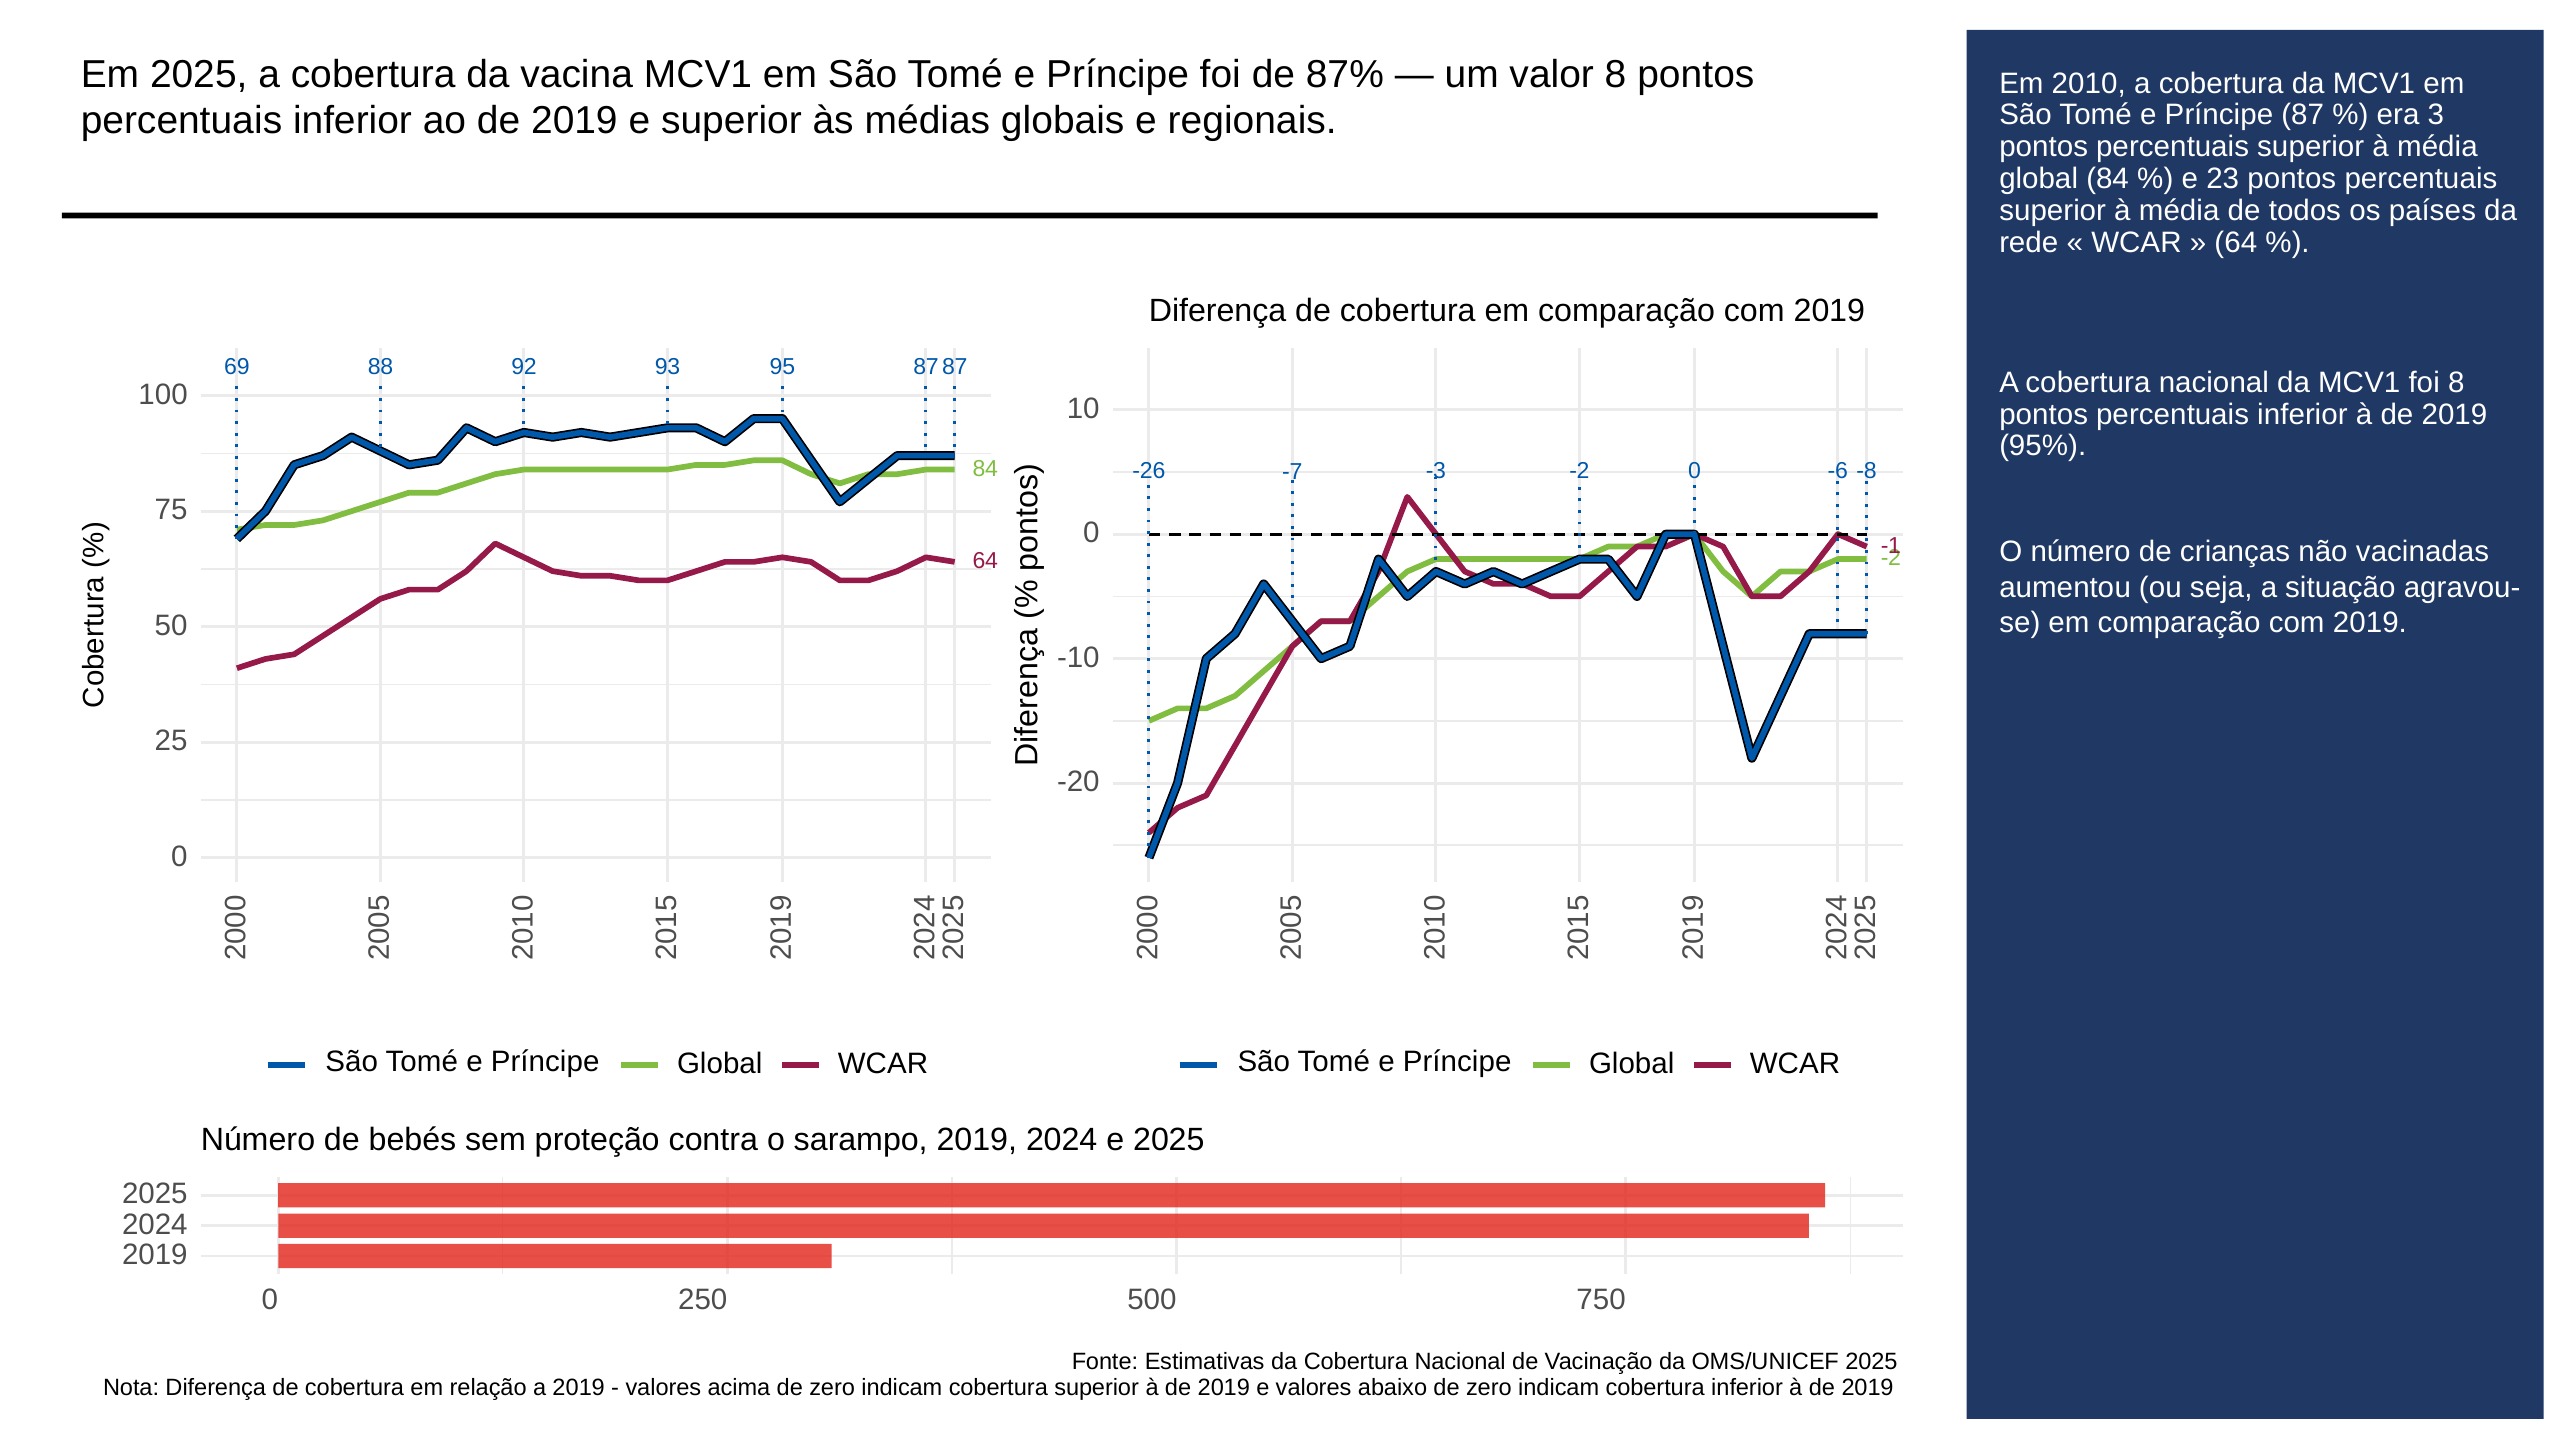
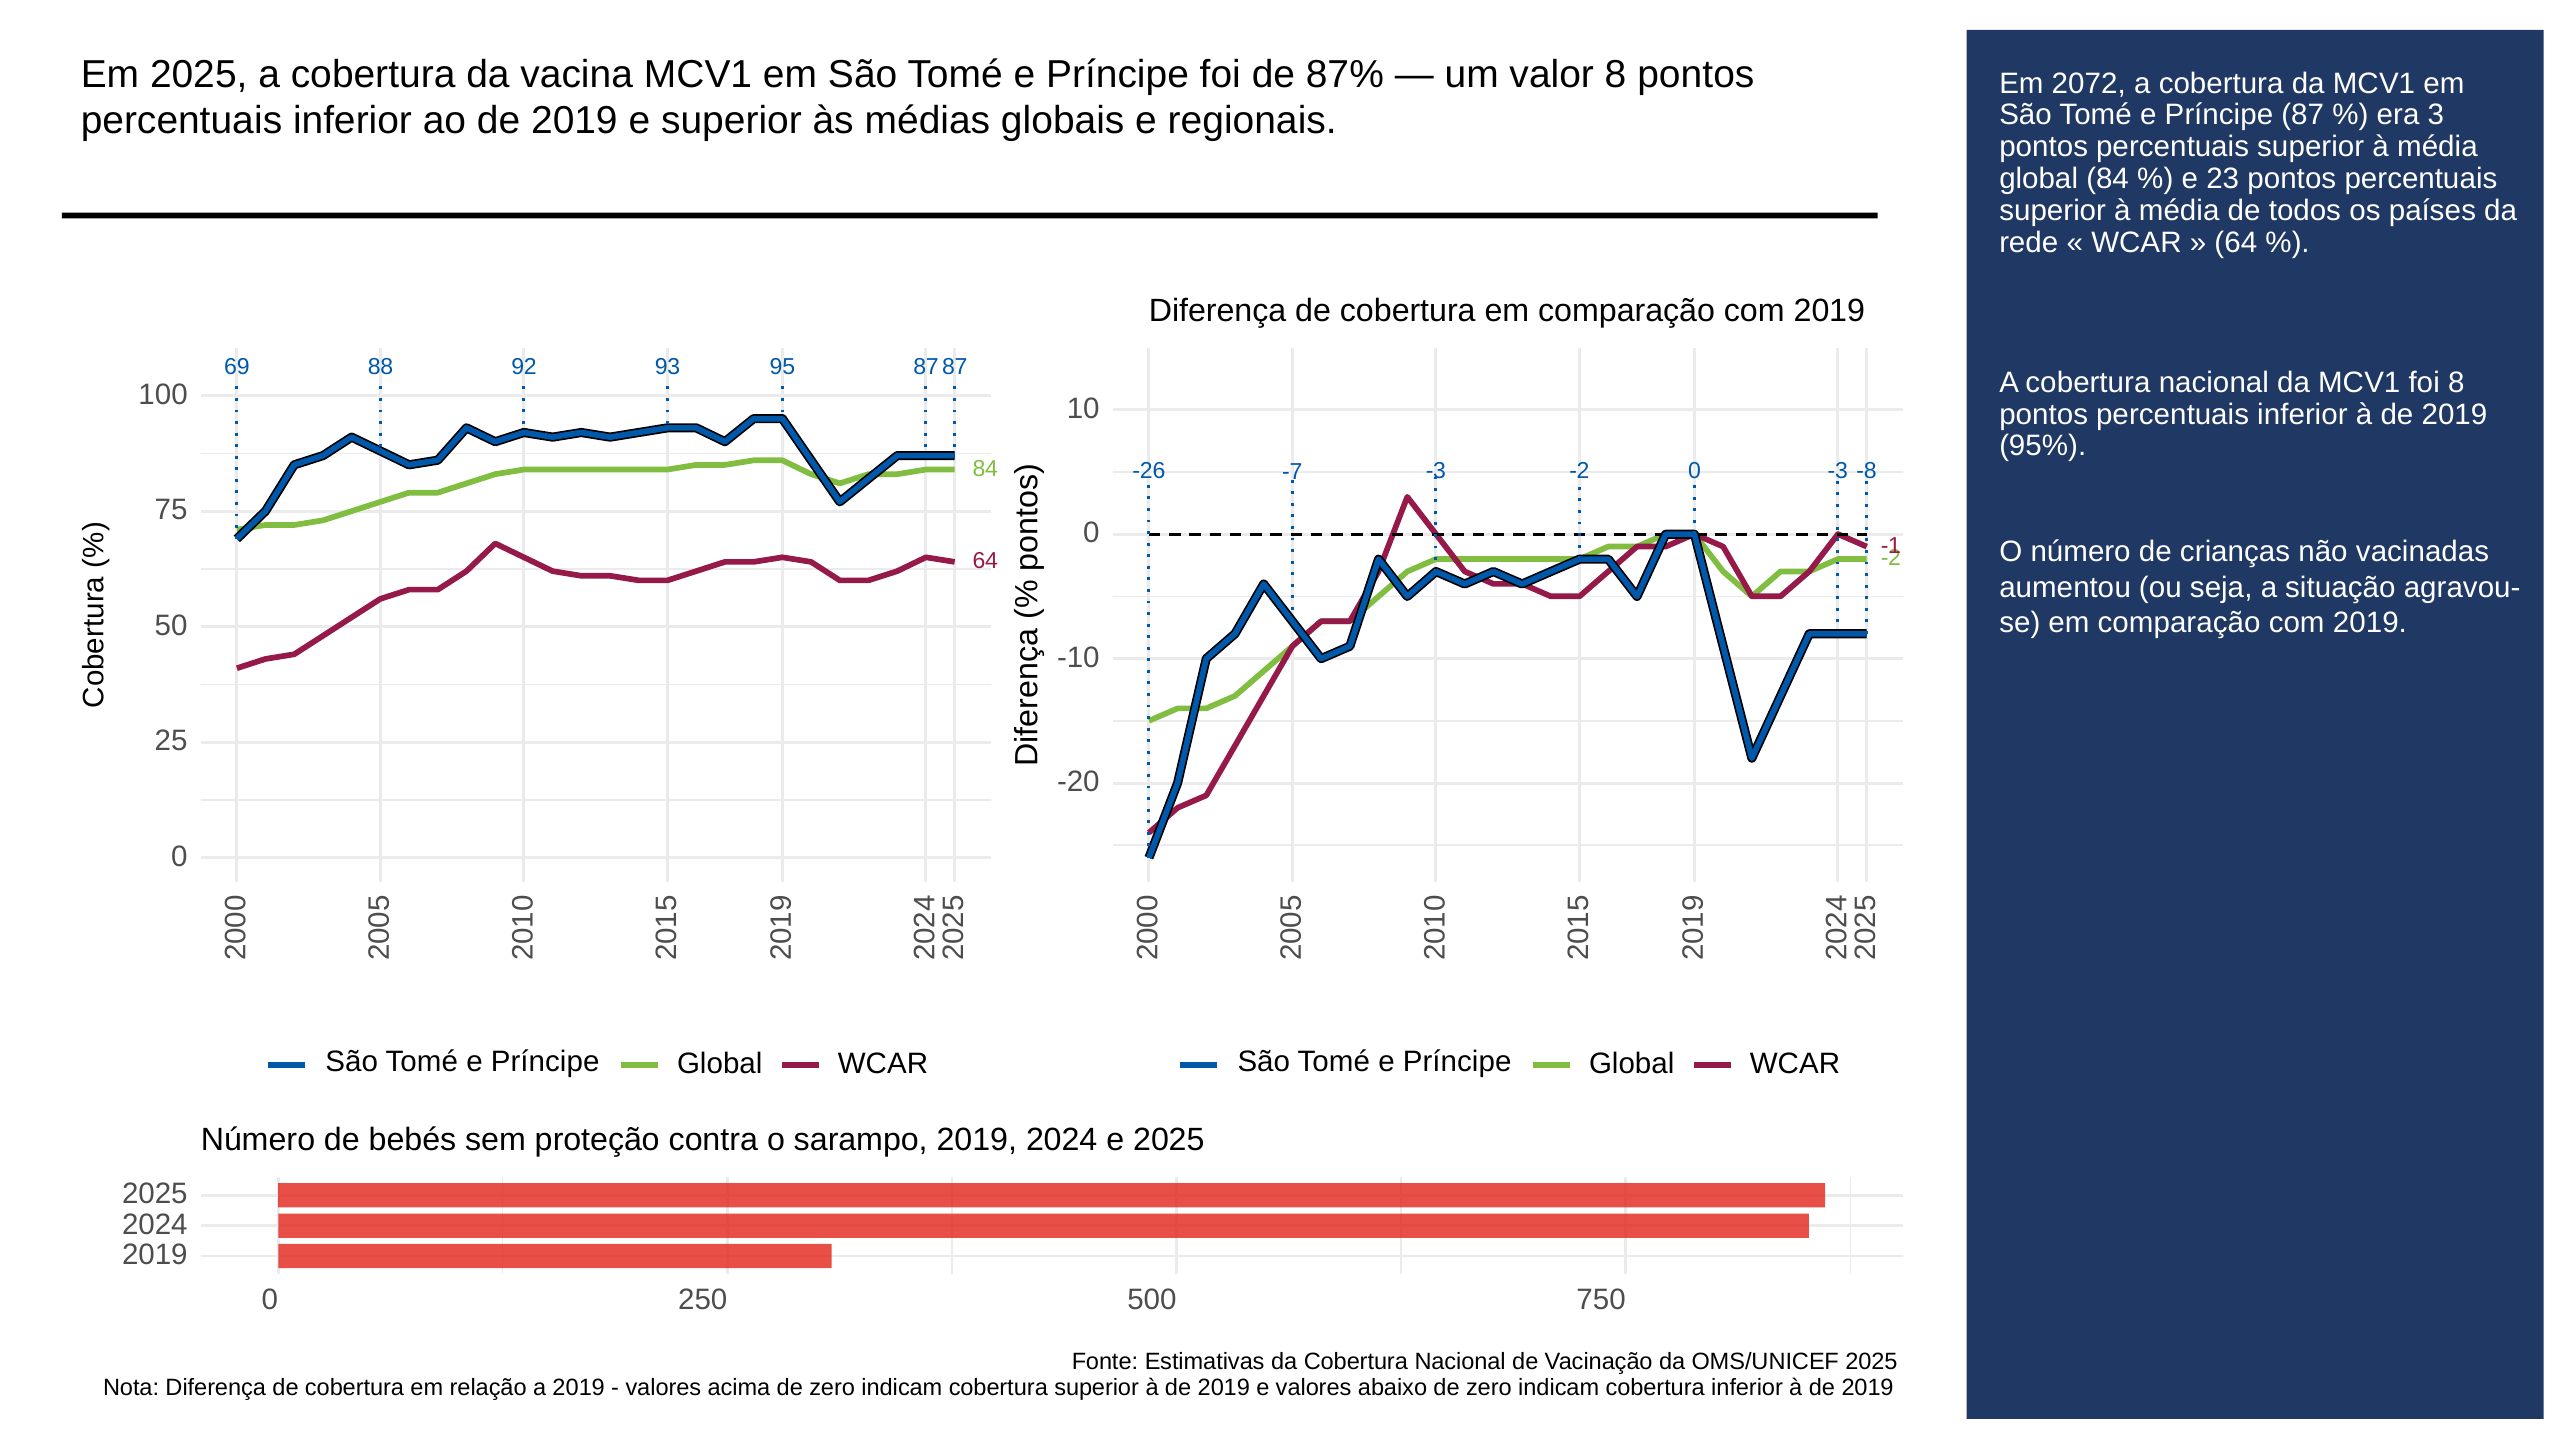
2010: 2010 -> 2072 (2089, 83)
0 -6: -6 -> -3 (1838, 471)
